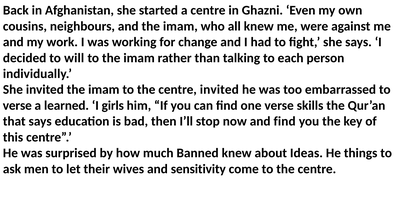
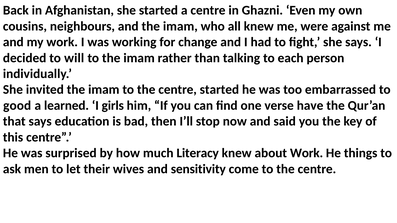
centre invited: invited -> started (219, 90)
verse: verse -> good (17, 106)
skills: skills -> have (310, 106)
and find: find -> said (285, 122)
Banned: Banned -> Literacy (198, 153)
about Ideas: Ideas -> Work (307, 153)
